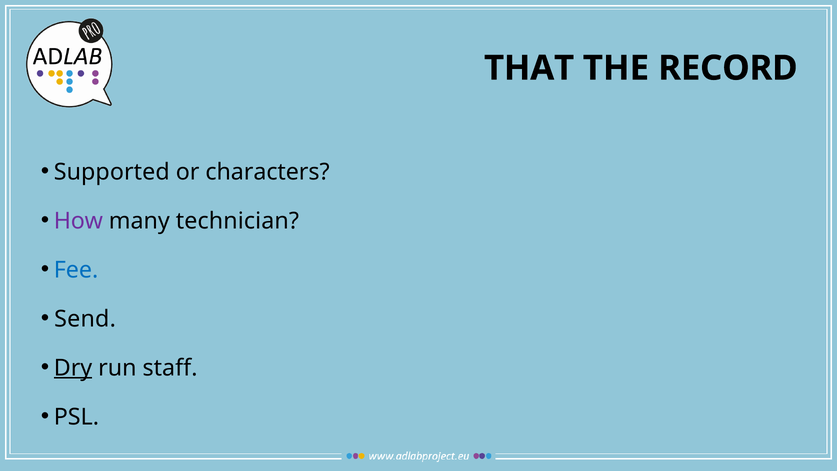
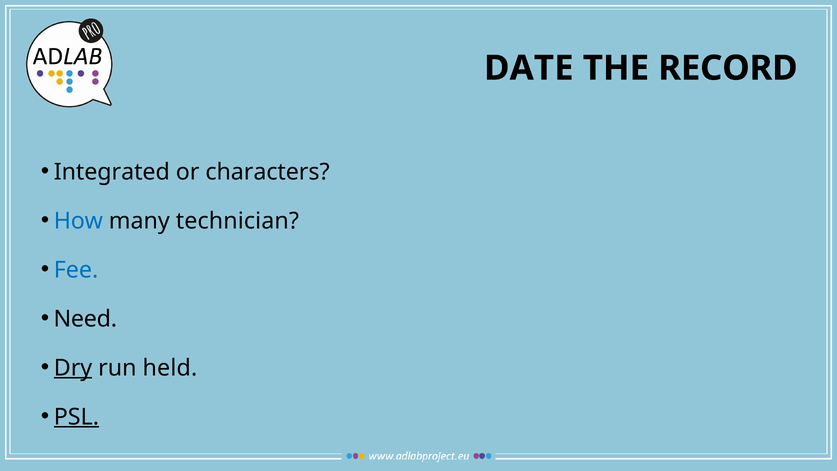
THAT: THAT -> DATE (529, 68)
Supported: Supported -> Integrated (112, 172)
How colour: purple -> blue (78, 221)
Send: Send -> Need (85, 319)
staff: staff -> held (170, 368)
PSL underline: none -> present (76, 417)
